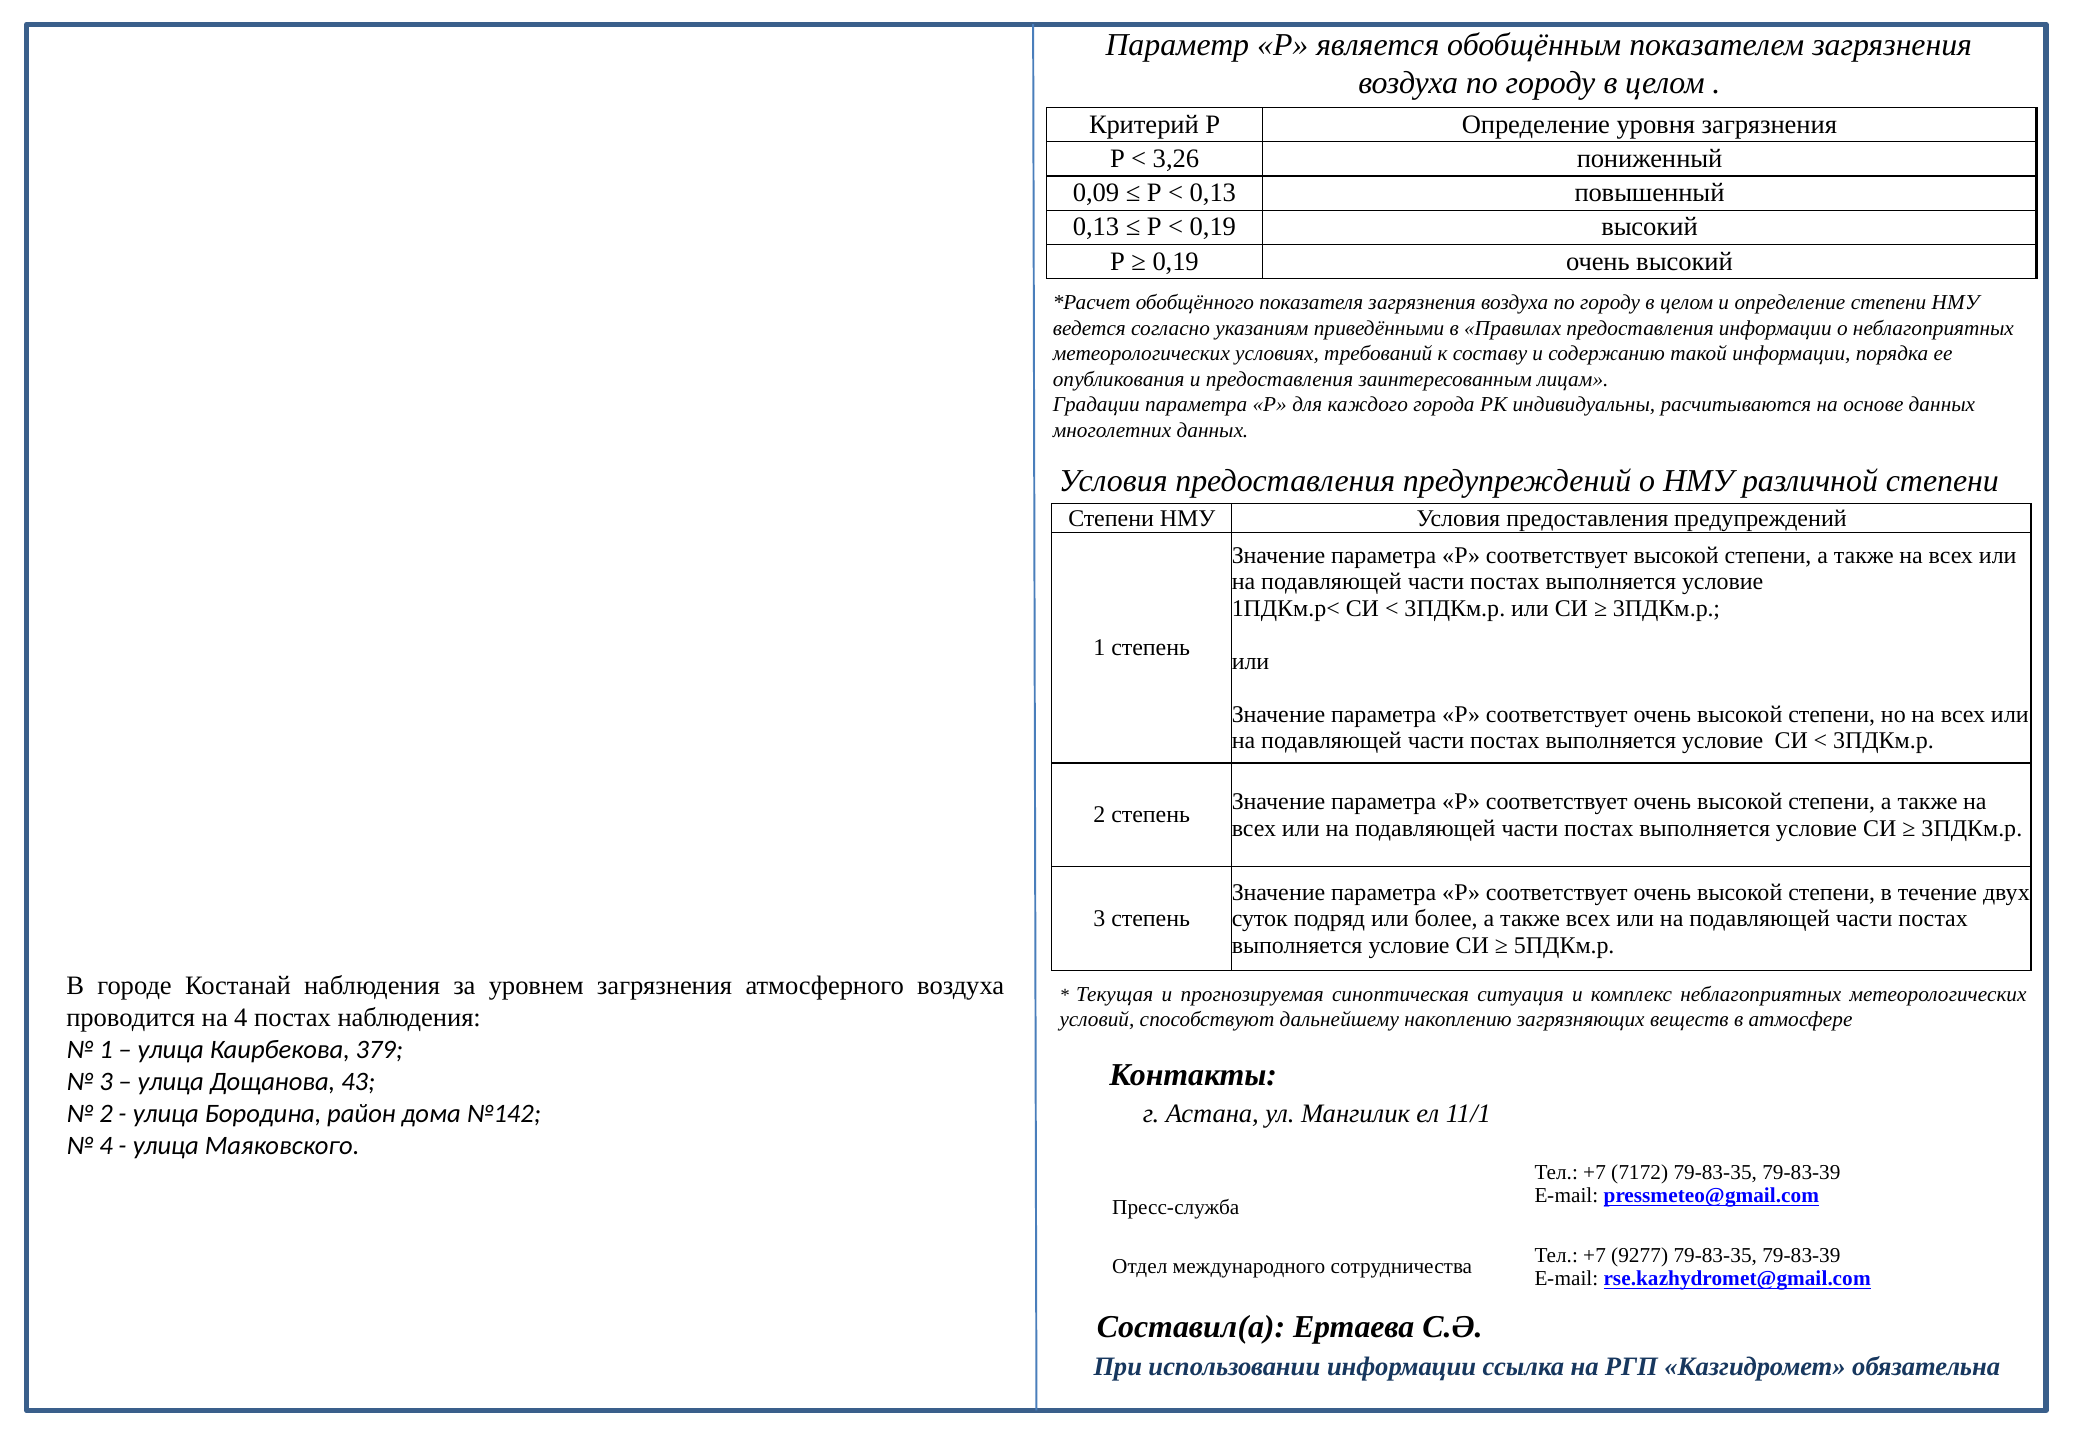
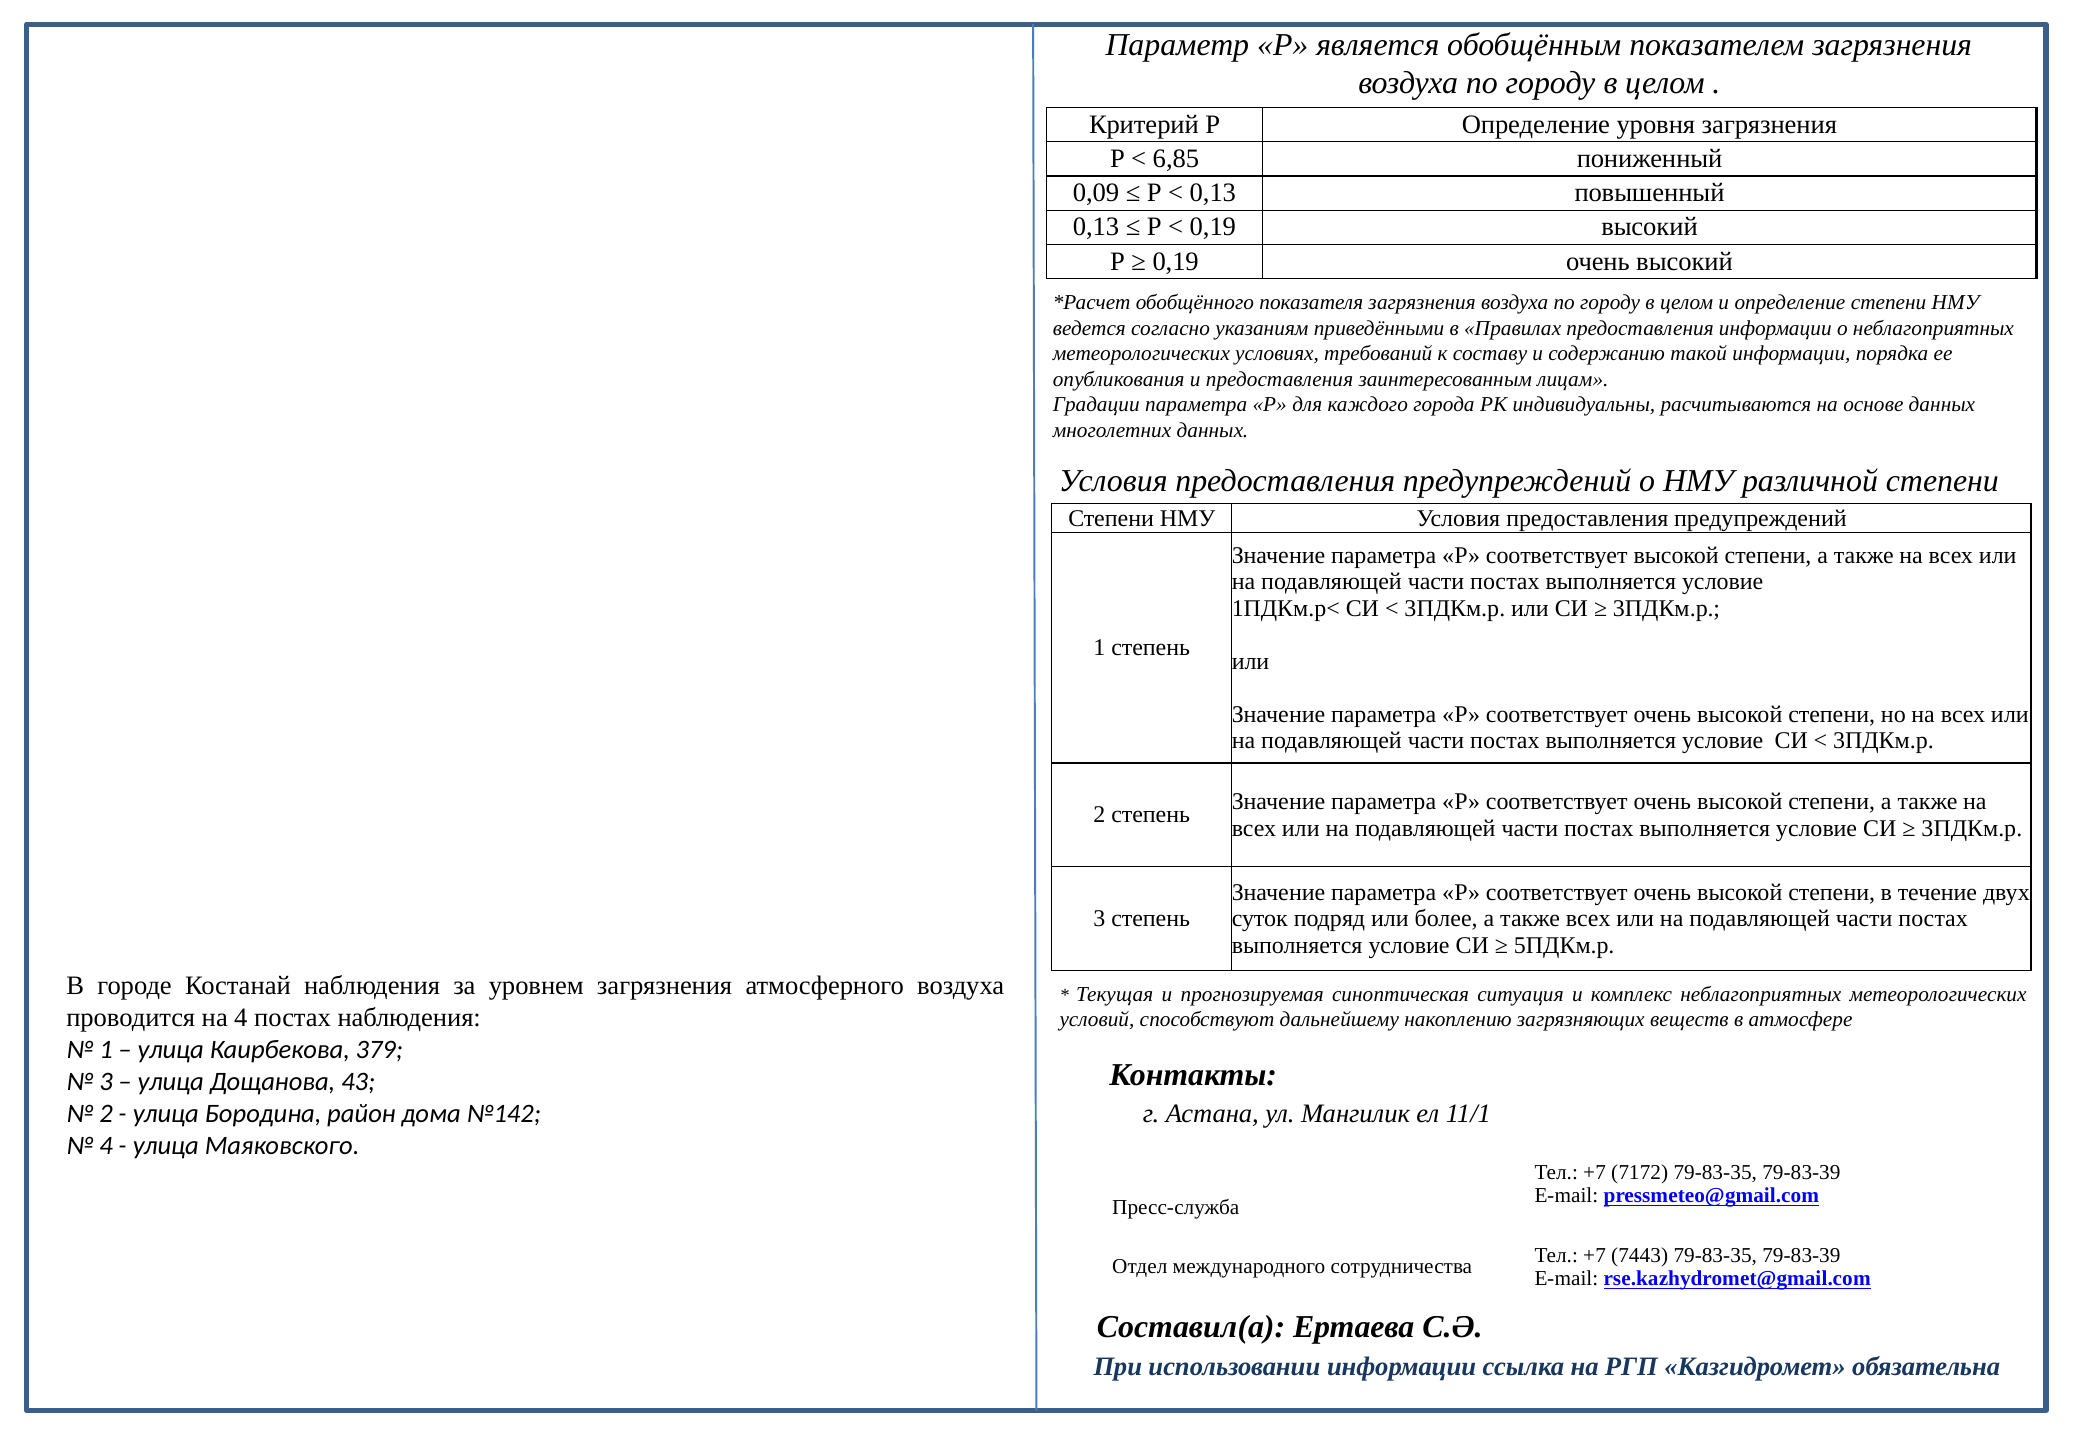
3,26: 3,26 -> 6,85 (1176, 159)
9277: 9277 -> 7443 (1640, 1255)
